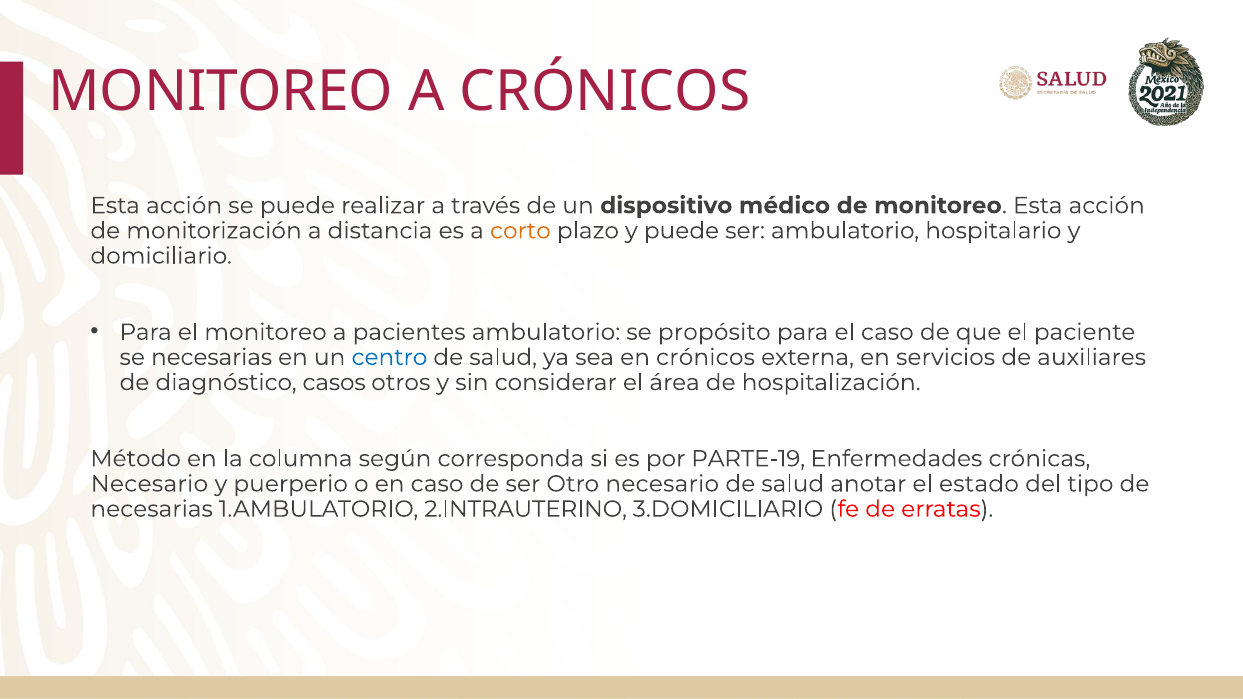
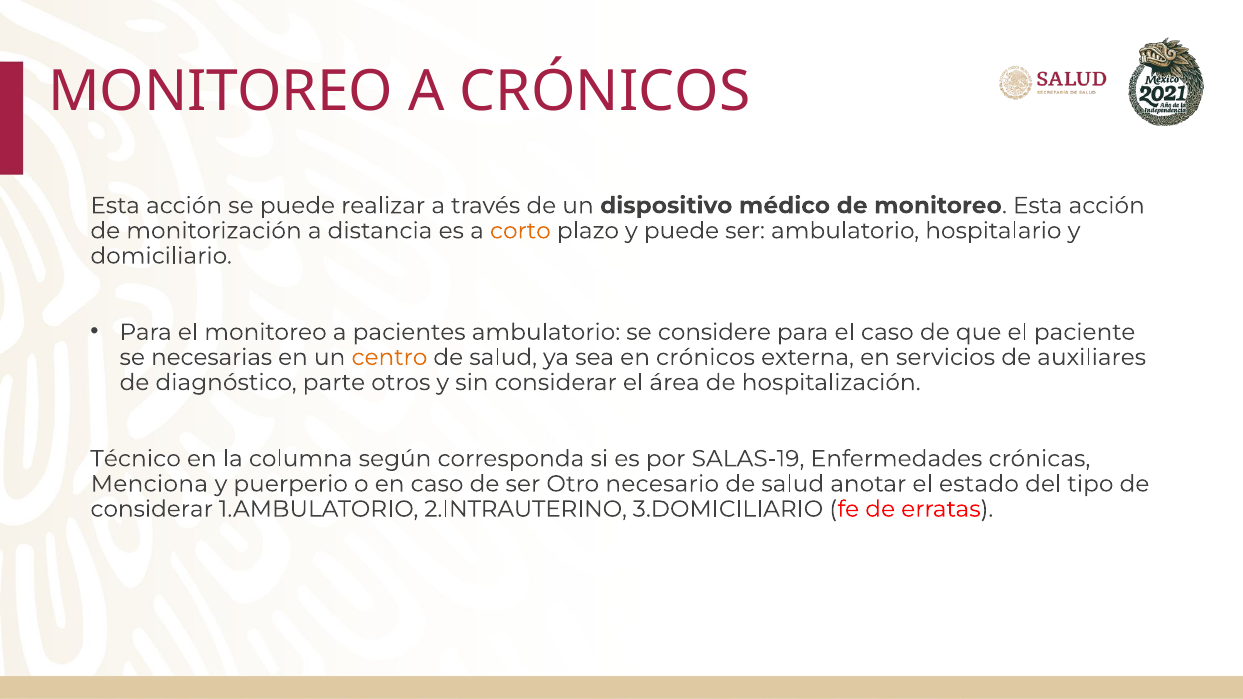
propósito: propósito -> considere (714, 332)
centro colour: blue -> orange (389, 357)
casos: casos -> parte (334, 383)
Método: Método -> Técnico (136, 459)
PARTE-19: PARTE-19 -> SALAS-19 (748, 459)
Necesario: Necesario -> Menciona (149, 484)
necesarias: necesarias -> considerar (152, 509)
